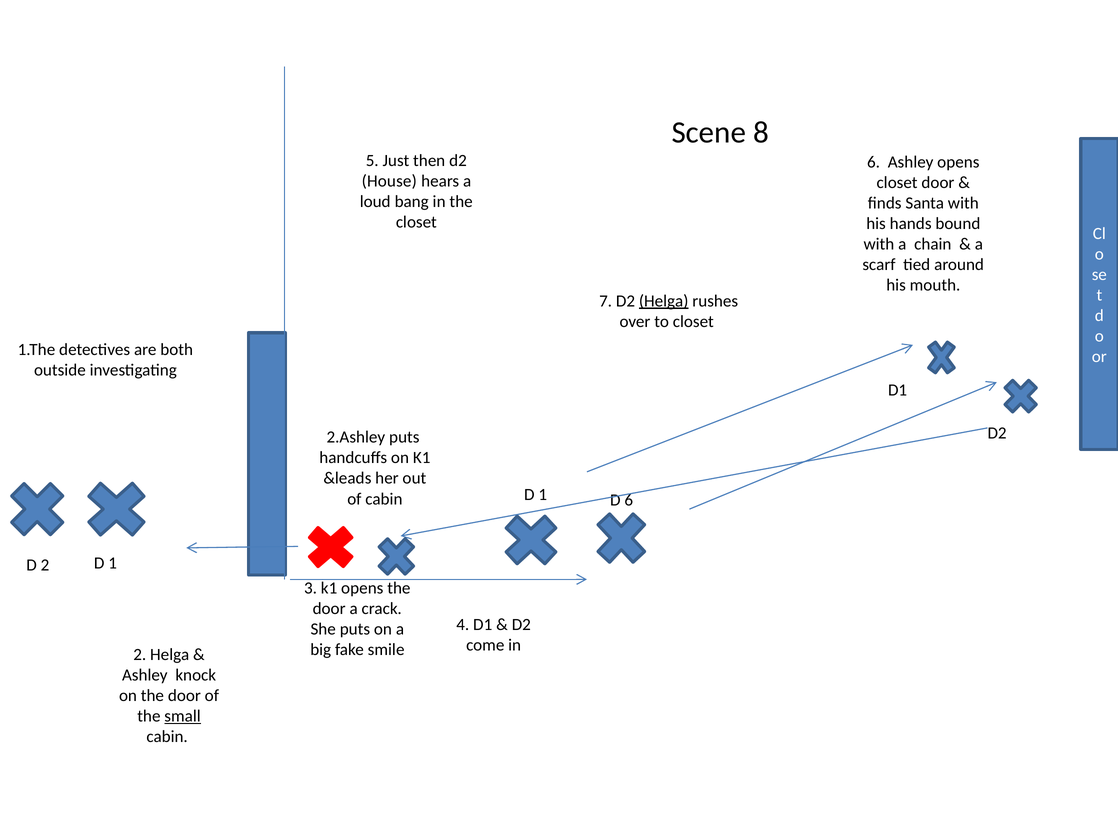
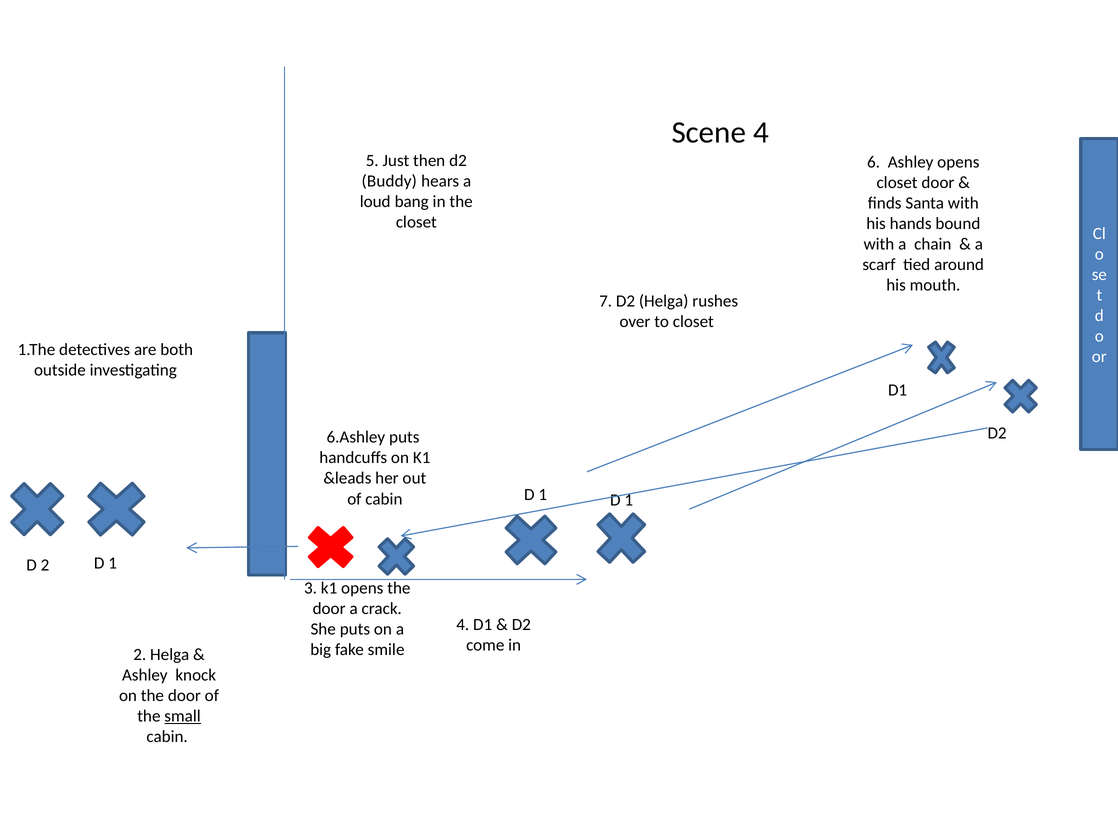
Scene 8: 8 -> 4 (761, 133)
House: House -> Buddy (389, 181)
Helga underline: present -> none (664, 301)
2.Ashley: 2.Ashley -> 6.Ashley (356, 437)
1 D 6: 6 -> 1 (629, 500)
